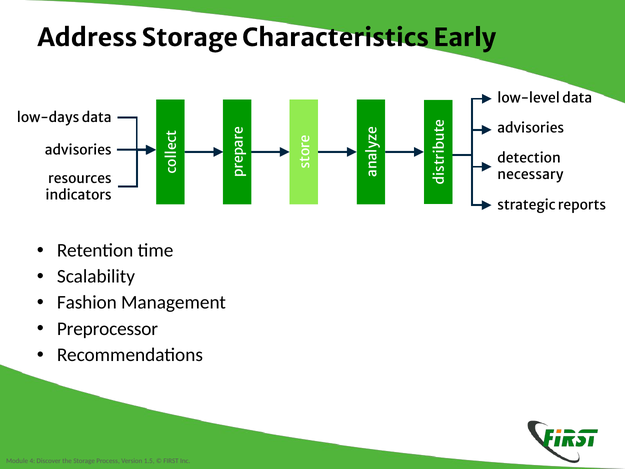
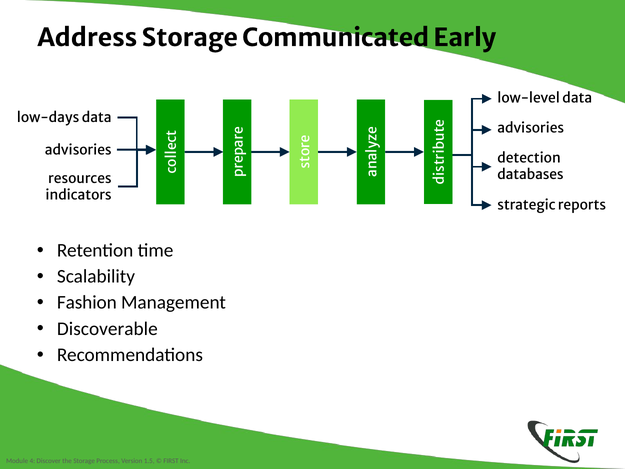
Characteristics: Characteristics -> Communicated (336, 38)
necessary: necessary -> databases (530, 175)
Preprocessor: Preprocessor -> Discoverable (107, 328)
